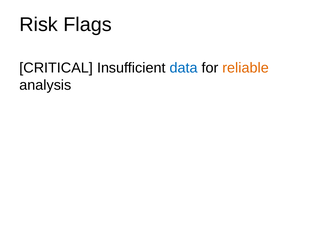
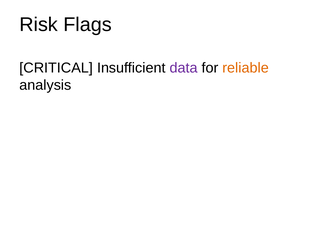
data colour: blue -> purple (184, 68)
